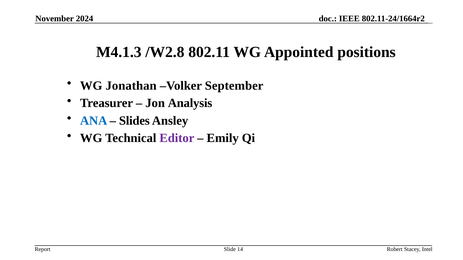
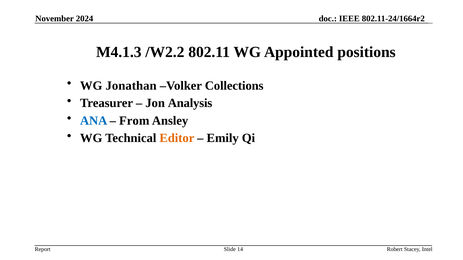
/W2.8: /W2.8 -> /W2.2 (165, 52)
September: September -> Collections (234, 86)
Slides: Slides -> From (134, 121)
Editor colour: purple -> orange (177, 138)
